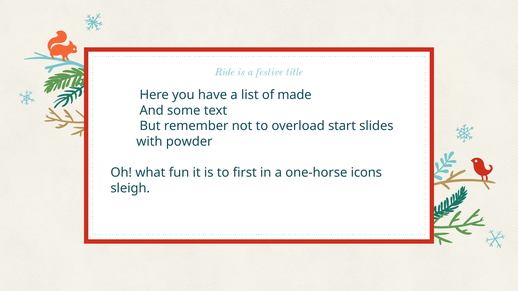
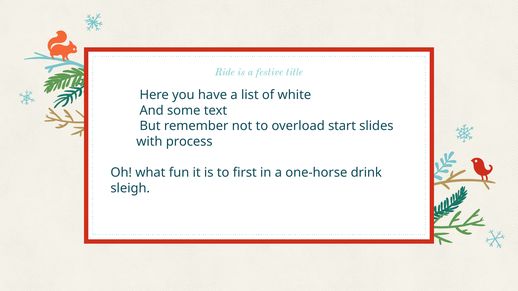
made: made -> white (294, 95)
powder: powder -> process (189, 142)
icons: icons -> drink (366, 173)
